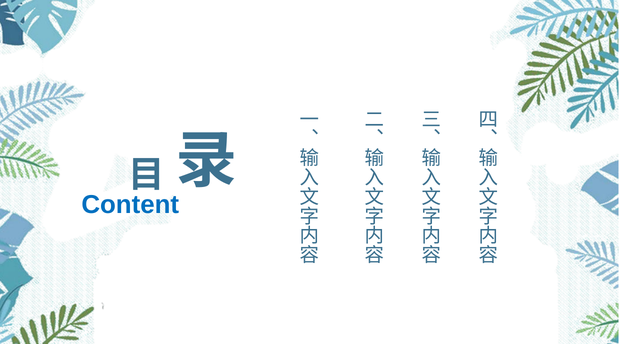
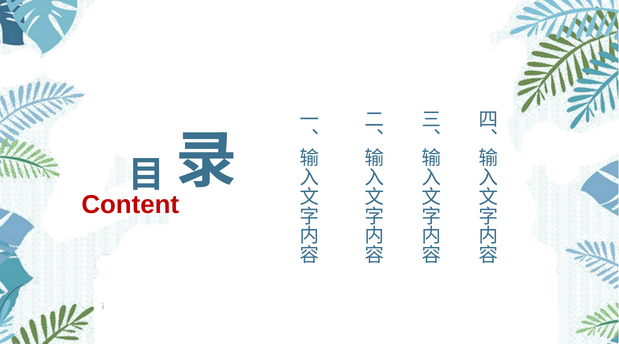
Content colour: blue -> red (130, 205)
